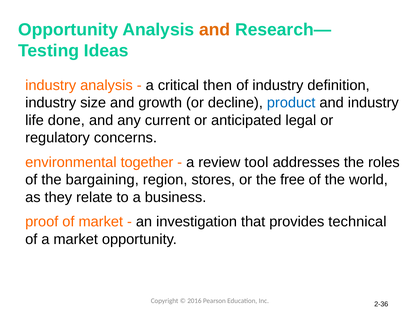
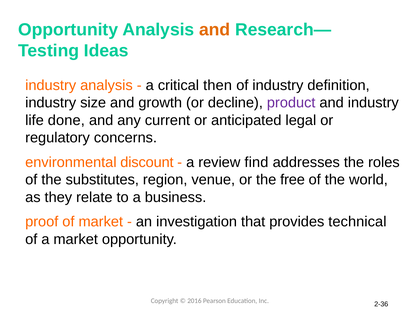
product colour: blue -> purple (291, 103)
together: together -> discount (147, 162)
tool: tool -> find (256, 162)
bargaining: bargaining -> substitutes (102, 180)
stores: stores -> venue (213, 180)
